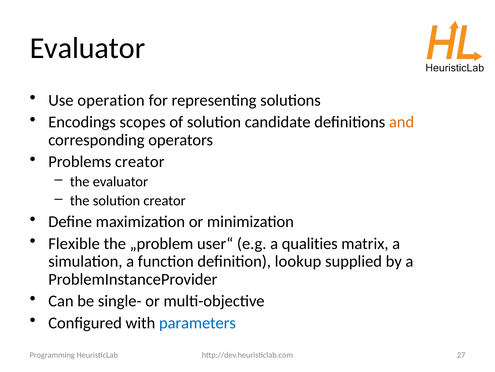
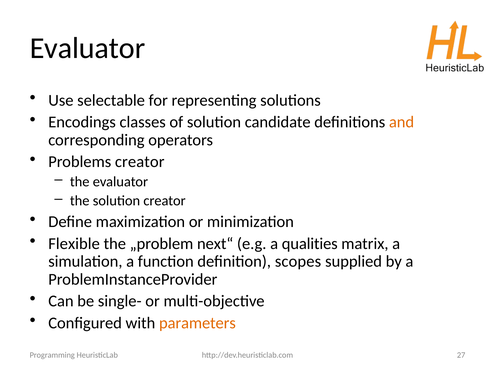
operation: operation -> selectable (111, 100)
scopes: scopes -> classes (143, 122)
user“: user“ -> next“ (215, 243)
lookup: lookup -> scopes (298, 261)
parameters colour: blue -> orange (197, 322)
